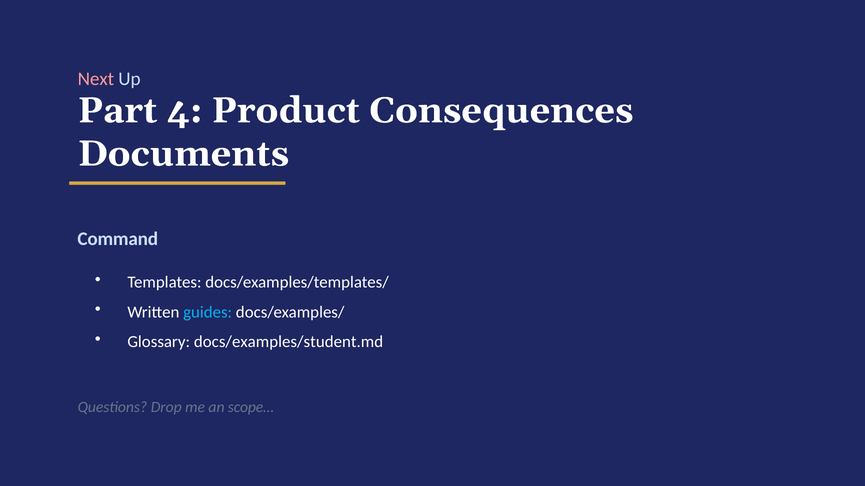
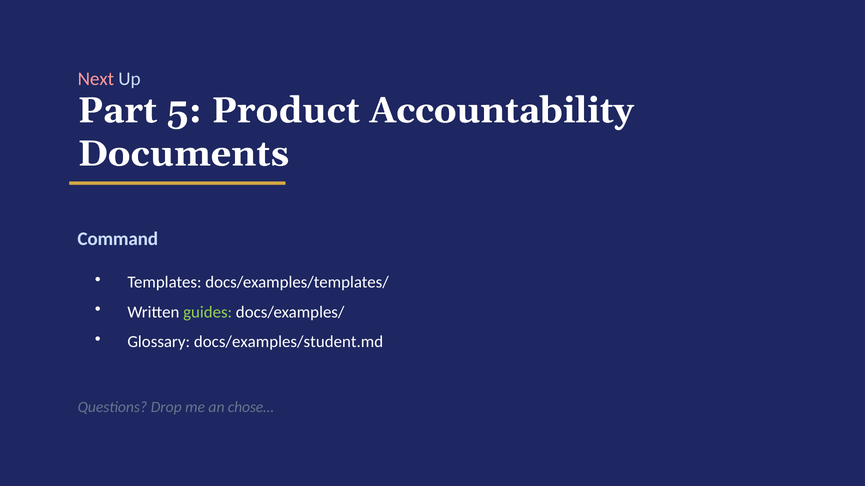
4: 4 -> 5 (184, 111)
Consequences: Consequences -> Accountability (502, 111)
guides colour: light blue -> light green (208, 313)
scope…: scope… -> chose… (251, 408)
